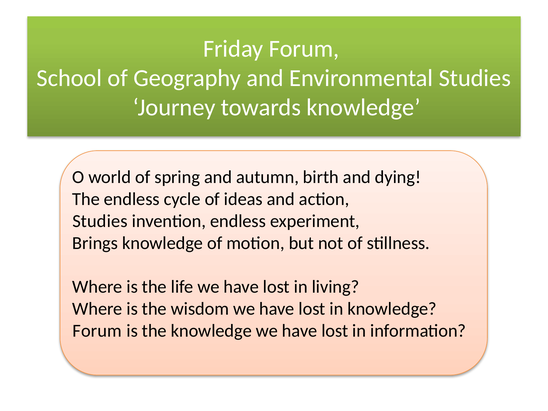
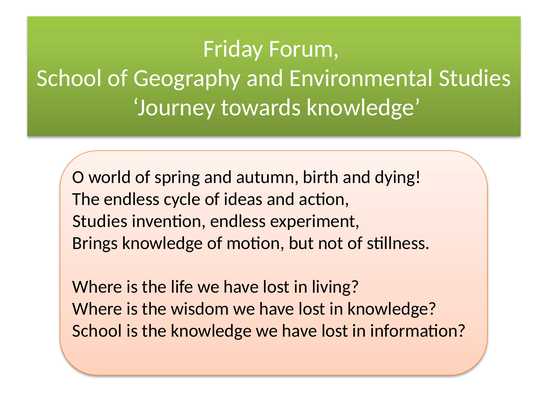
Forum: Forum -> School (97, 331)
